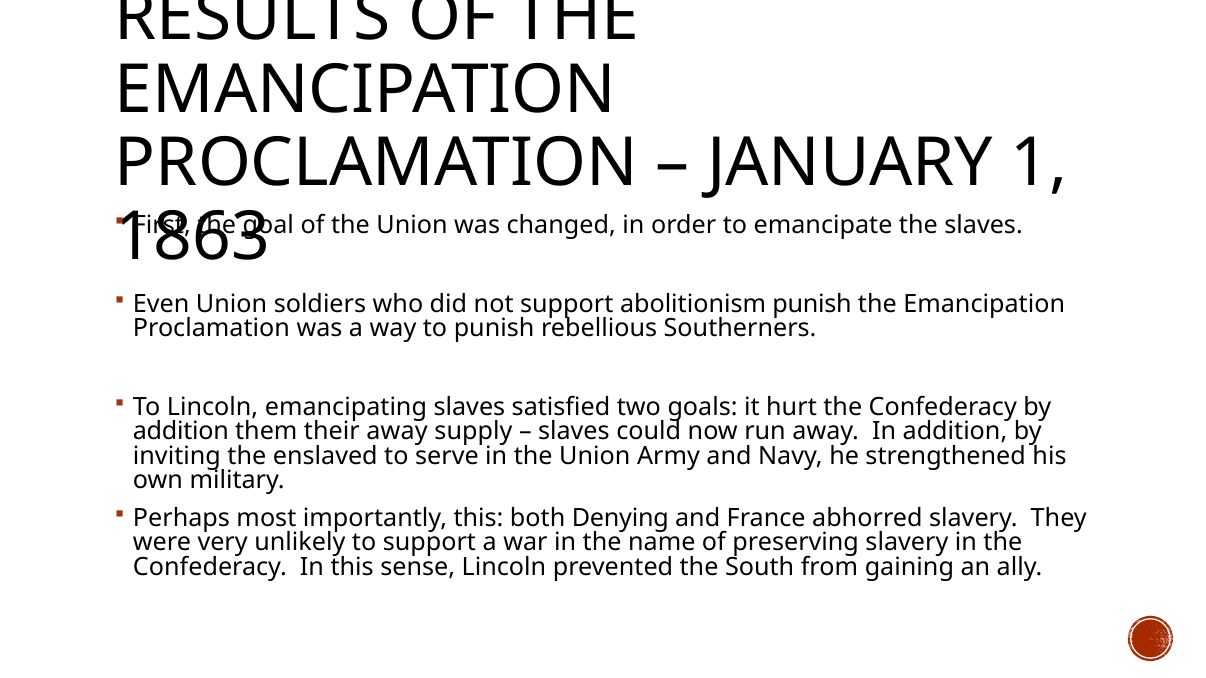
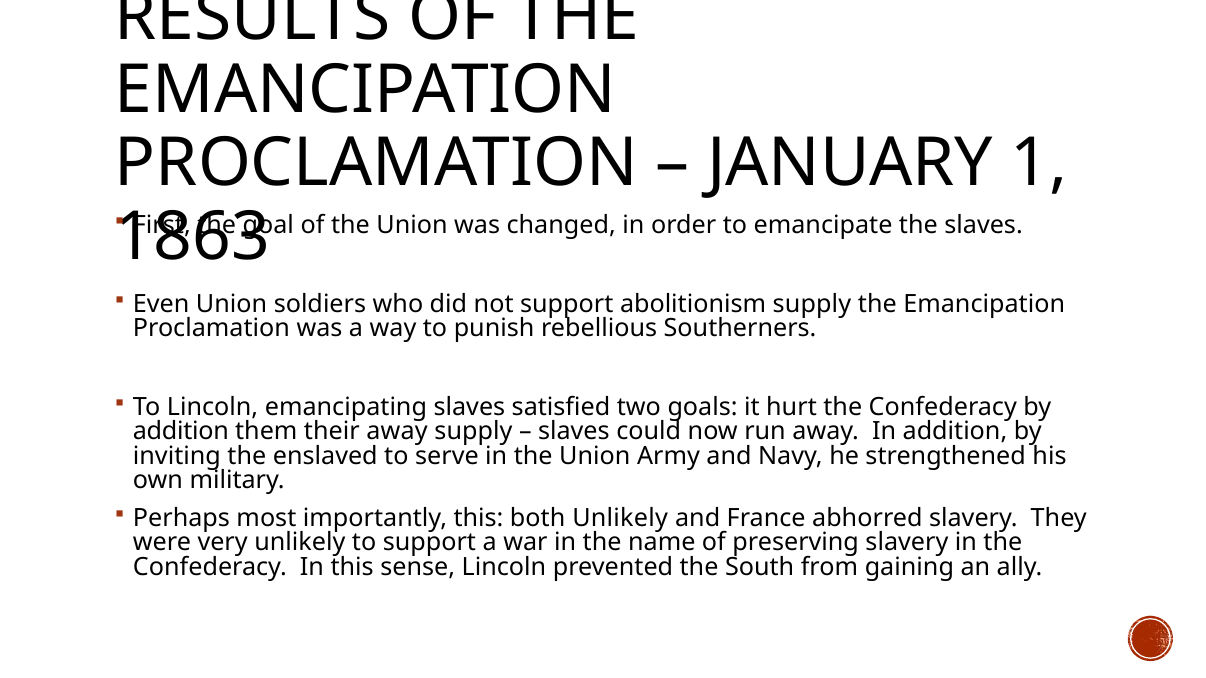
abolitionism punish: punish -> supply (812, 304)
both Denying: Denying -> Unlikely (620, 519)
